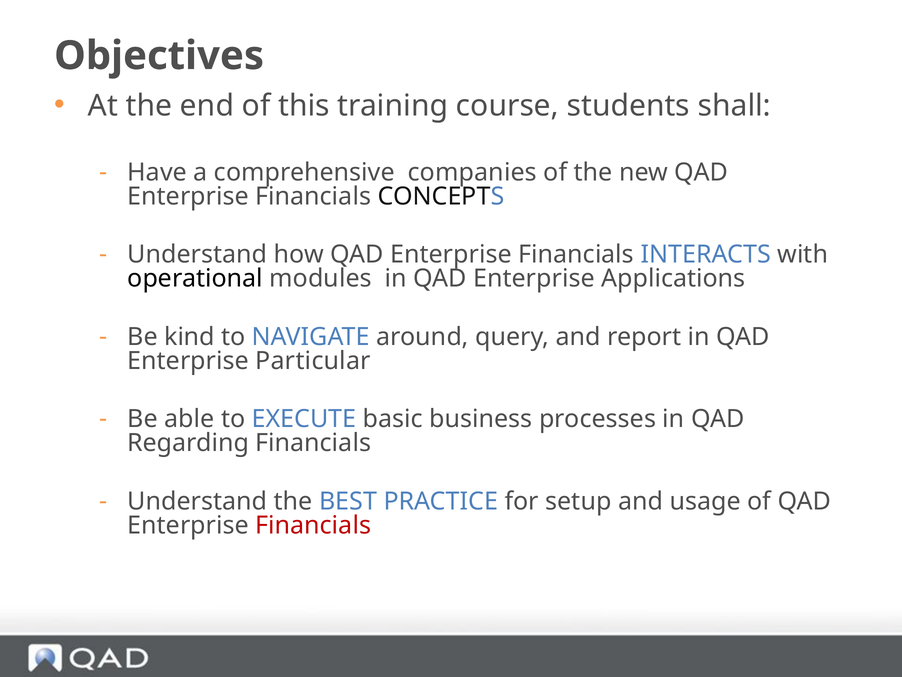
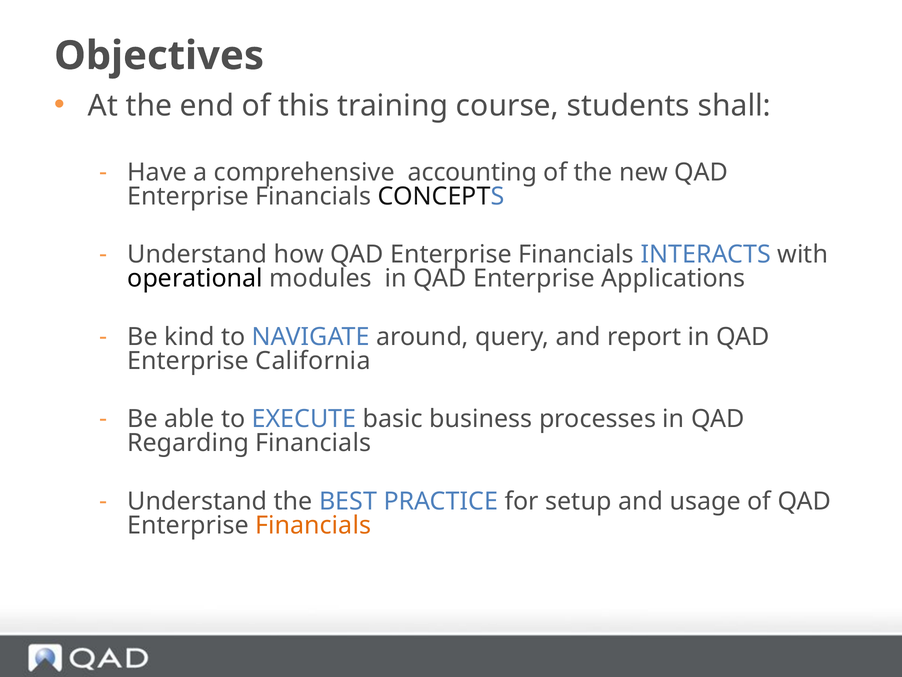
companies: companies -> accounting (472, 172)
Particular: Particular -> California (313, 361)
Financials colour: red -> orange (313, 525)
